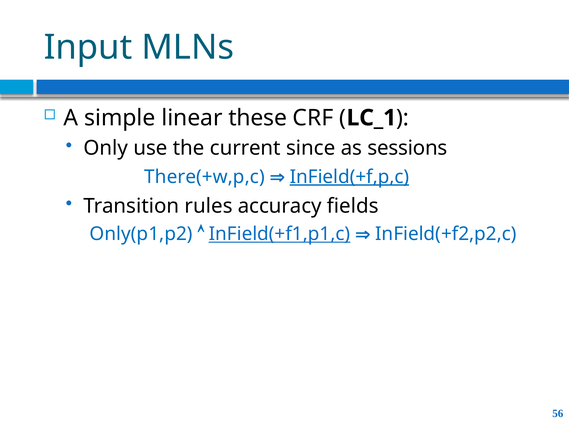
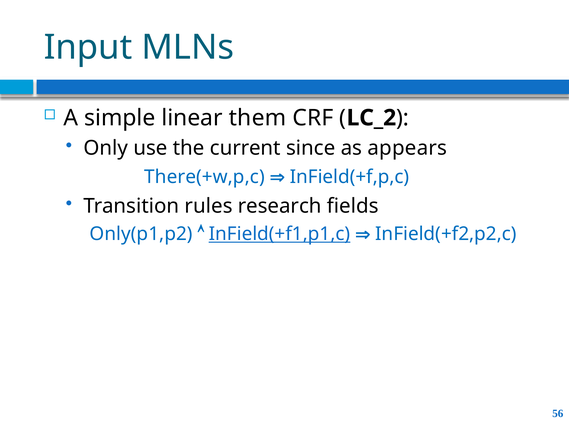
these: these -> them (258, 118)
LC_1: LC_1 -> LC_2 (371, 118)
sessions: sessions -> appears (407, 148)
InField(+f,p,c underline: present -> none (349, 177)
accuracy: accuracy -> research (280, 206)
